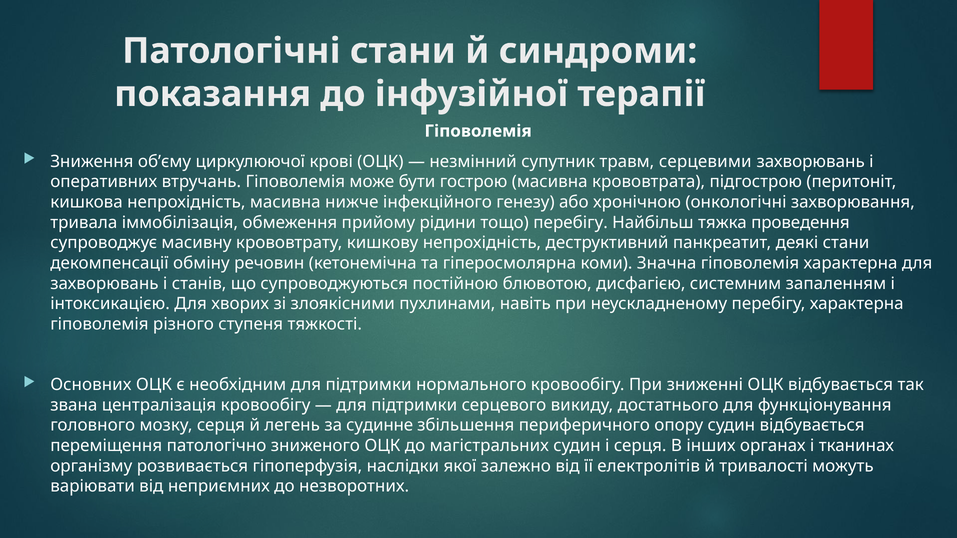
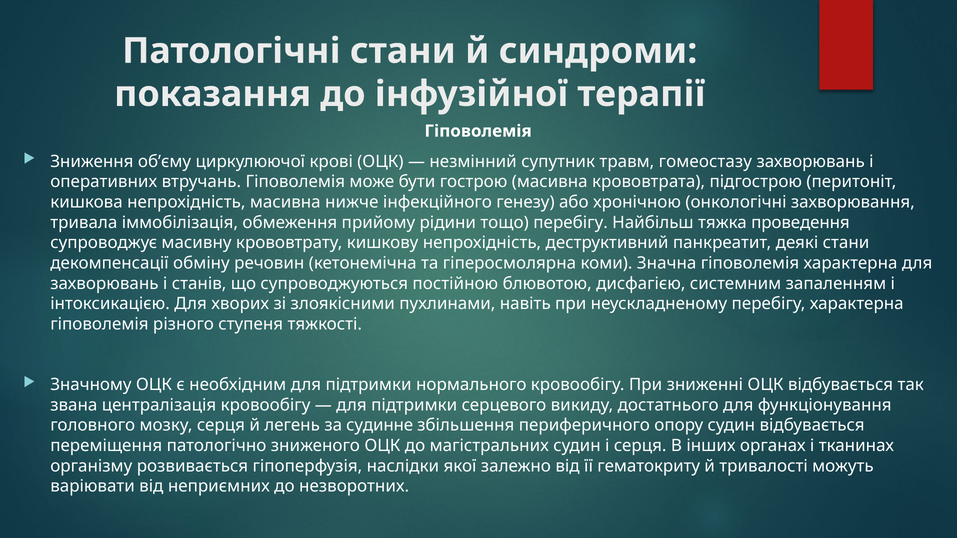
серцевими: серцевими -> гомеостазу (705, 162)
Основних: Основних -> Значному (91, 385)
електролітів: електролітів -> гематокриту (649, 466)
